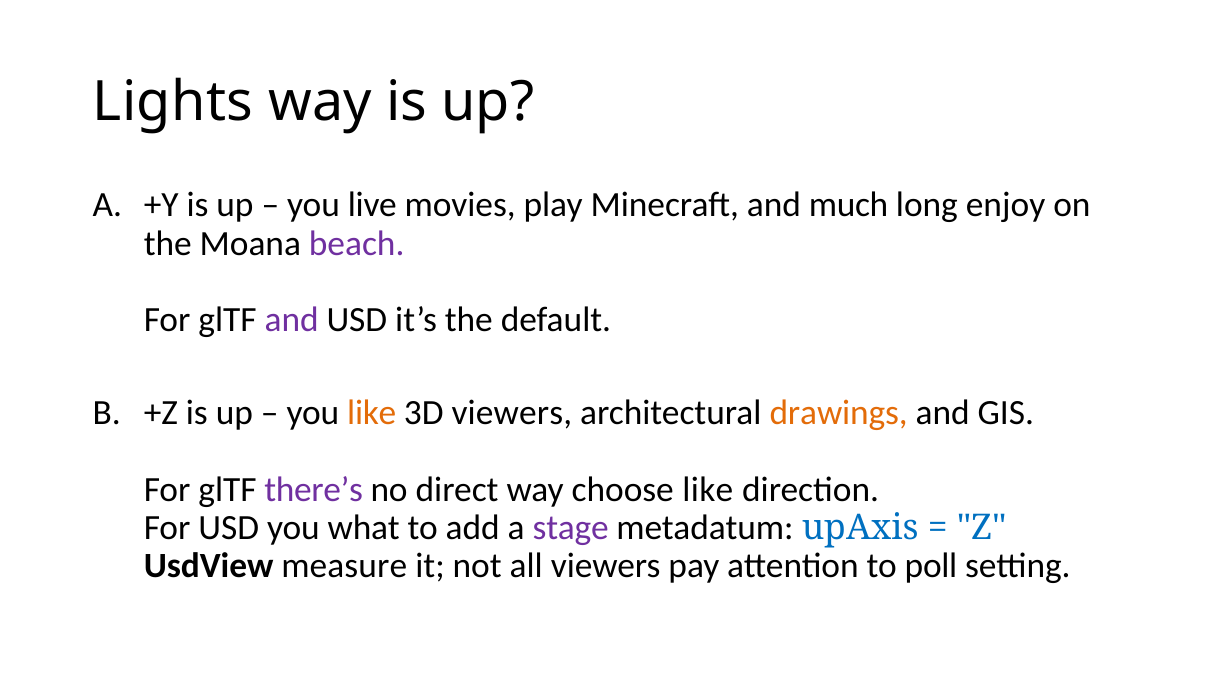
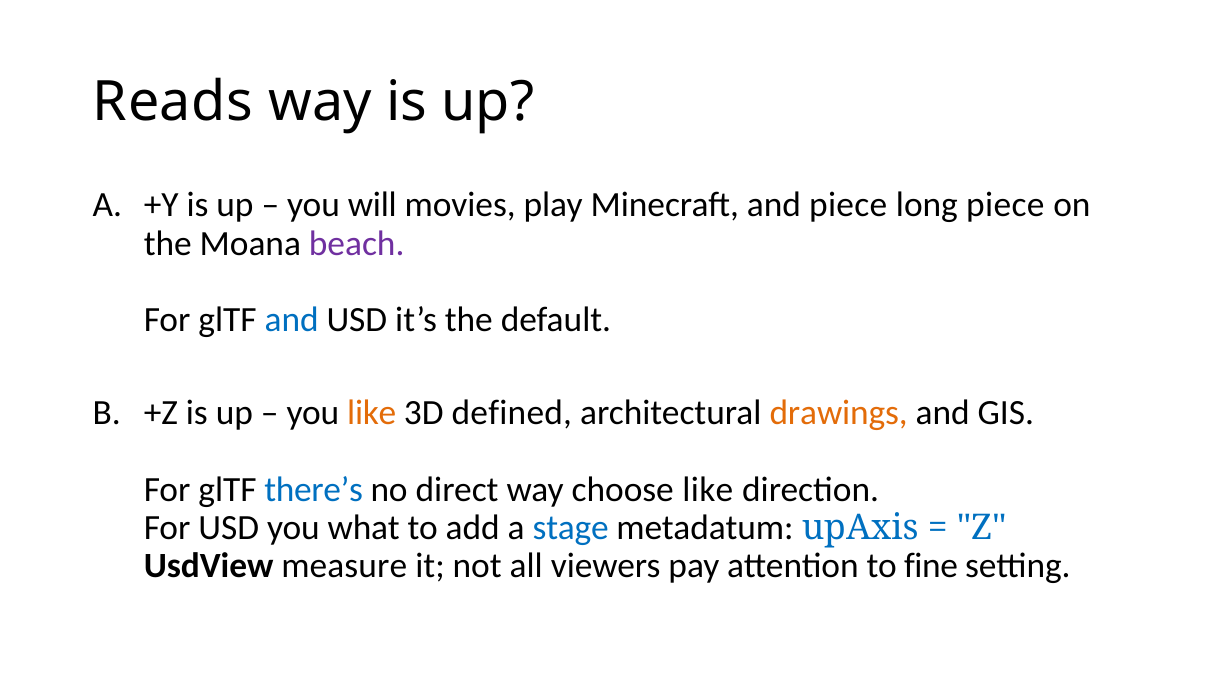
Lights: Lights -> Reads (173, 102)
live: live -> will (372, 205)
and much: much -> piece (848, 205)
long enjoy: enjoy -> piece (1005, 205)
and colour: purple -> blue (292, 320)
3D viewers: viewers -> defined (512, 413)
there’s colour: purple -> blue (314, 489)
stage colour: purple -> blue (571, 527)
poll: poll -> fine (931, 566)
